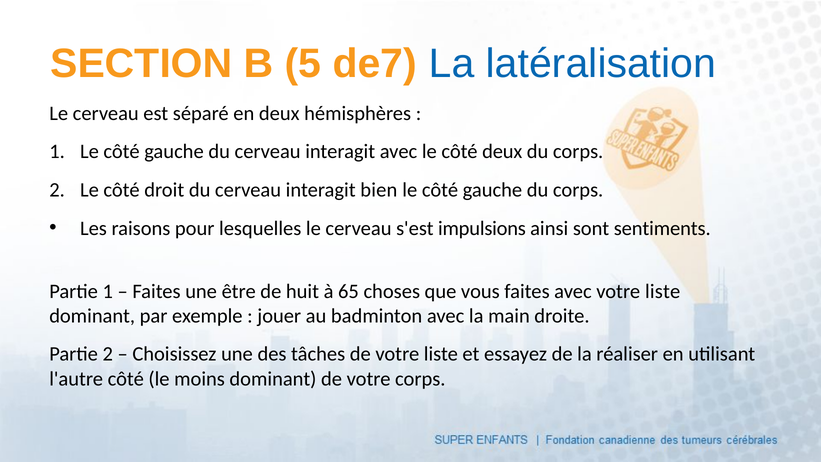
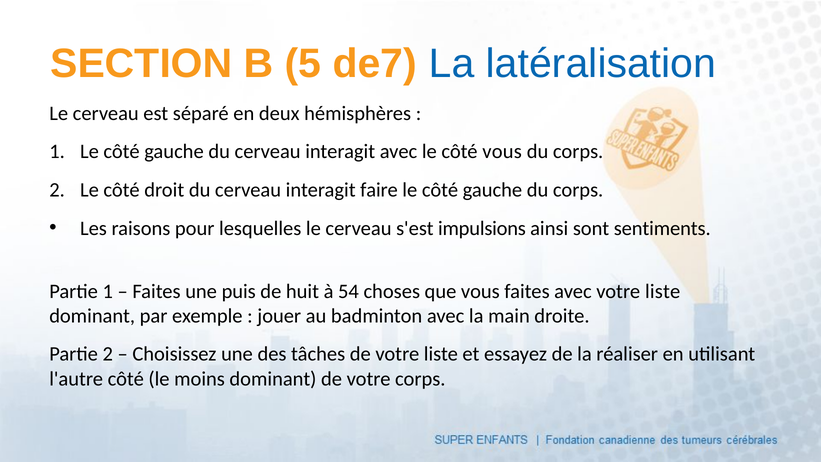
côté deux: deux -> vous (502, 152)
bien: bien -> faire (379, 190)
être: être -> puis (239, 291)
65: 65 -> 54 (348, 291)
